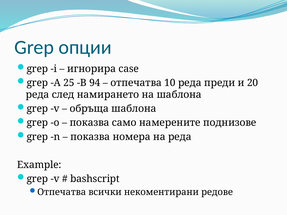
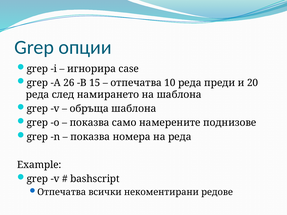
25: 25 -> 26 (69, 83)
94: 94 -> 15 (95, 83)
